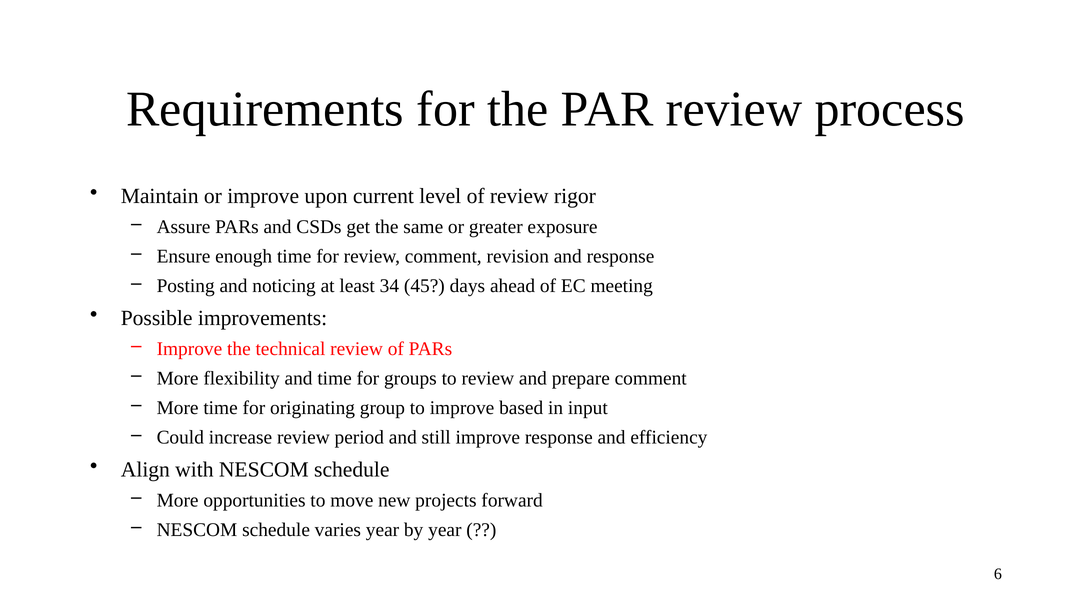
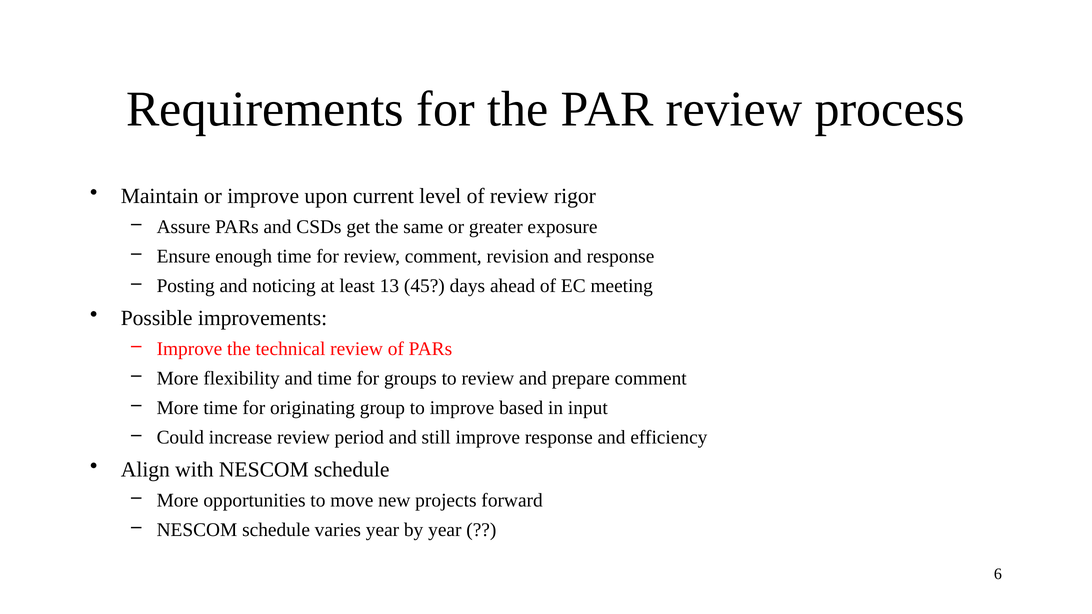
34: 34 -> 13 (389, 286)
